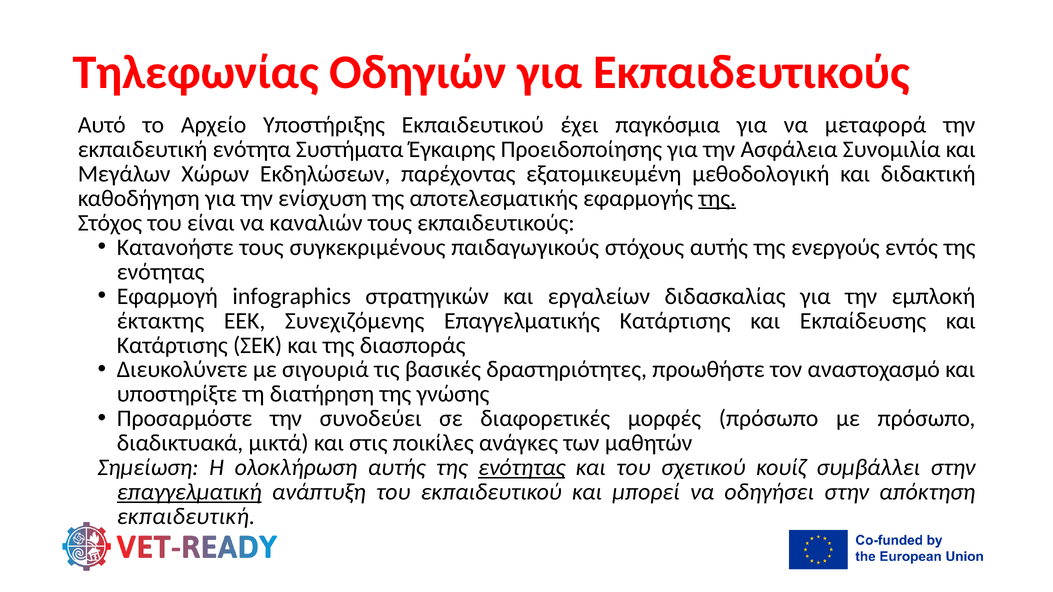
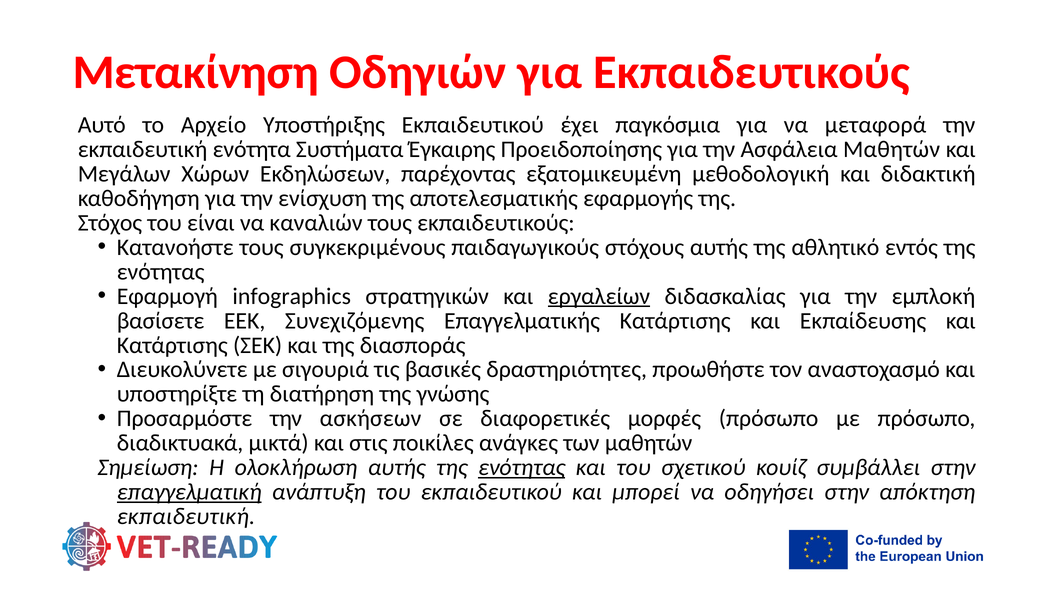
Τηλεφωνίας: Τηλεφωνίας -> Μετακίνηση (196, 73)
Ασφάλεια Συνομιλία: Συνομιλία -> Μαθητών (892, 149)
της underline: present -> none (717, 198)
ενεργούς: ενεργούς -> αθλητικό (835, 247)
εργαλείων underline: none -> present (599, 296)
έκτακτης: έκτακτης -> βασίσετε (161, 321)
συνοδεύει: συνοδεύει -> ασκήσεων (371, 419)
